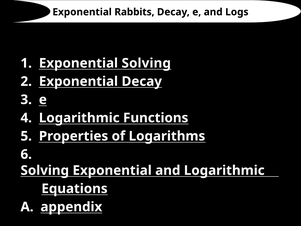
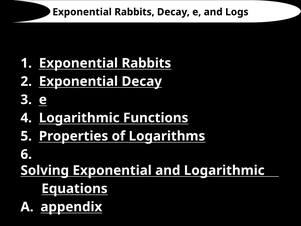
1 Exponential Solving: Solving -> Rabbits (146, 63)
